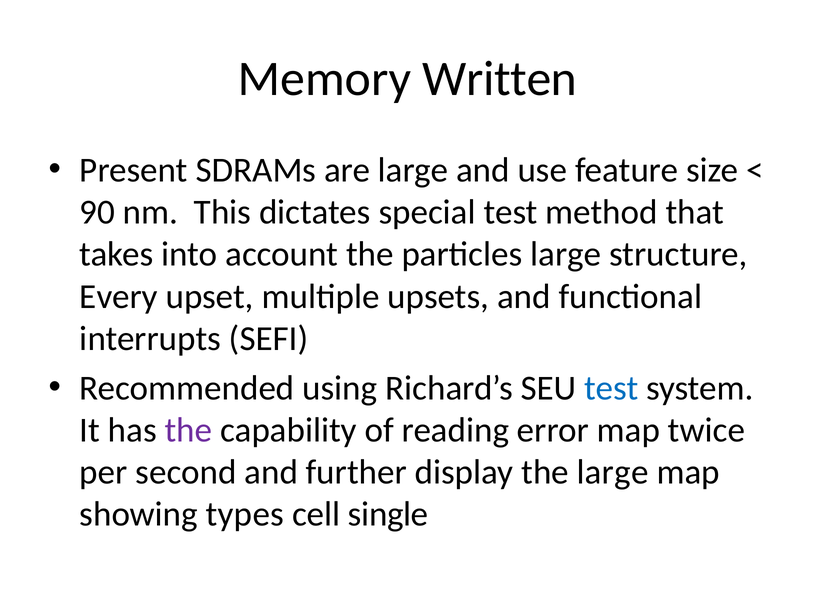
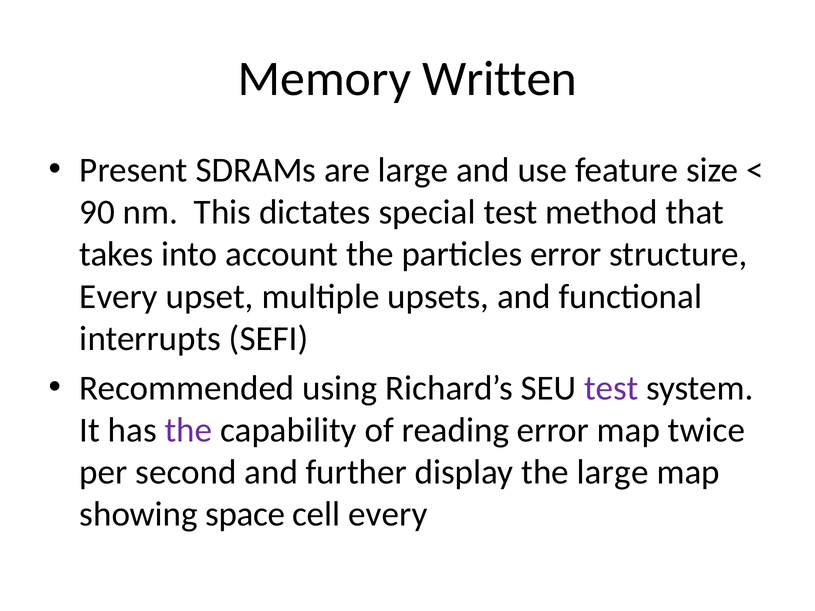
particles large: large -> error (566, 254)
test colour: blue -> purple (611, 388)
types: types -> space (245, 515)
cell single: single -> every (388, 515)
